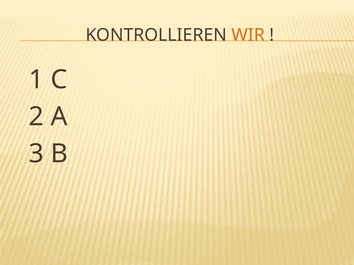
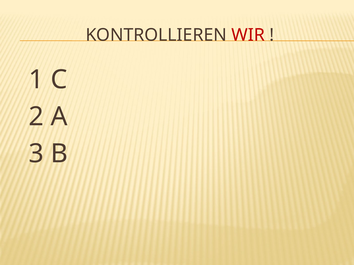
WIR colour: orange -> red (248, 35)
